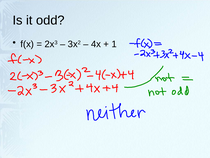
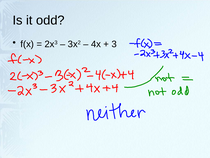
1: 1 -> 3 (114, 44)
